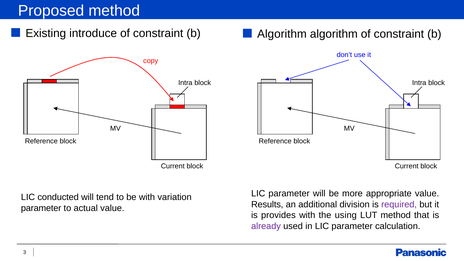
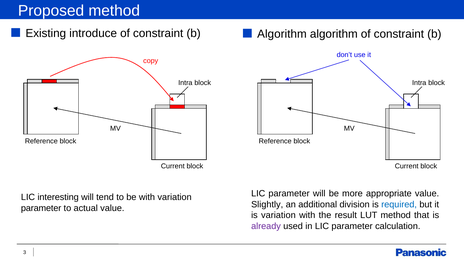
conducted: conducted -> interesting (58, 197)
Results: Results -> Slightly (267, 204)
required colour: purple -> blue (399, 204)
is provides: provides -> variation (278, 215)
using: using -> result (346, 215)
